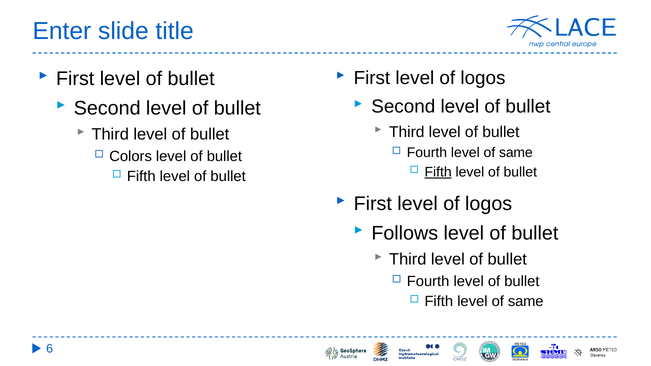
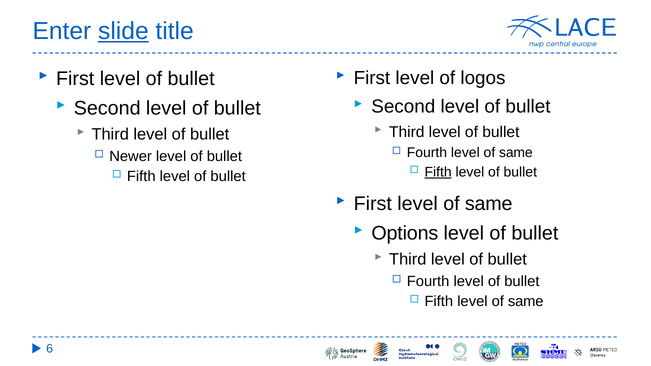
slide underline: none -> present (123, 31)
Colors: Colors -> Newer (131, 156)
logos: logos -> same (489, 204)
Follows: Follows -> Options (405, 233)
